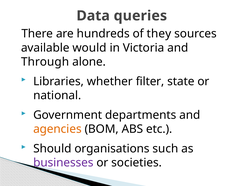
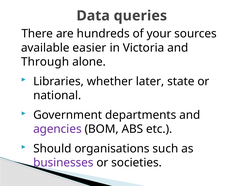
they: they -> your (159, 34)
would: would -> easier (90, 48)
filter: filter -> later (150, 81)
agencies colour: orange -> purple (57, 129)
